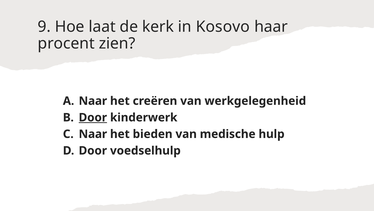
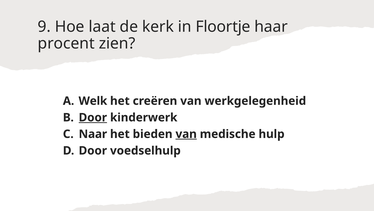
Kosovo: Kosovo -> Floortje (223, 27)
Naar: Naar -> Welk (93, 101)
van underline: none -> present (186, 134)
